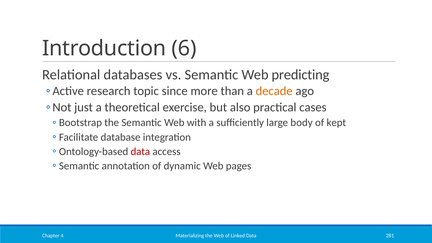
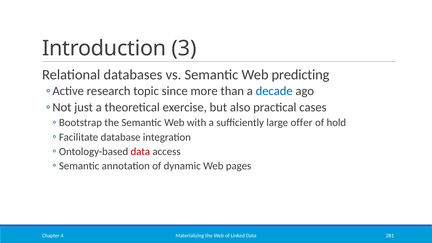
6: 6 -> 3 (184, 48)
decade colour: orange -> blue (274, 91)
body: body -> offer (302, 123)
kept: kept -> hold (336, 123)
